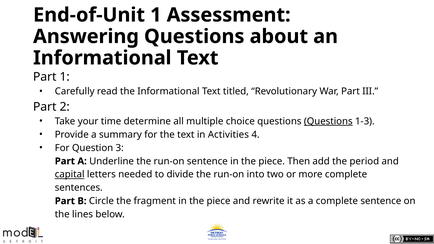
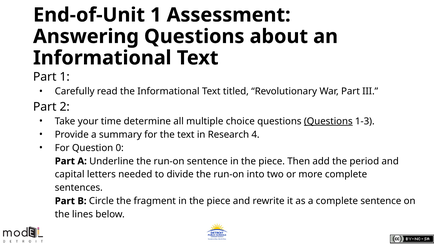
Activities: Activities -> Research (228, 135)
3: 3 -> 0 (120, 148)
capital underline: present -> none (70, 175)
